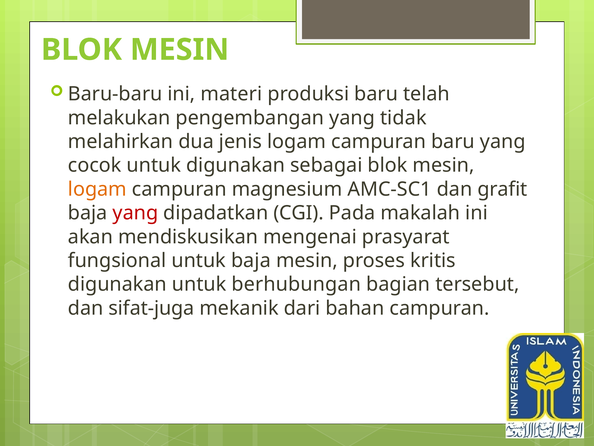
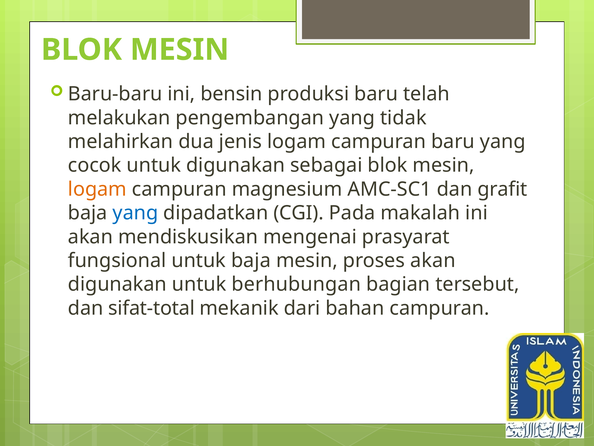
materi: materi -> bensin (231, 94)
yang colour: red -> blue (135, 213)
proses kritis: kritis -> akan (433, 260)
sifat-juga: sifat-juga -> sifat-total (152, 308)
